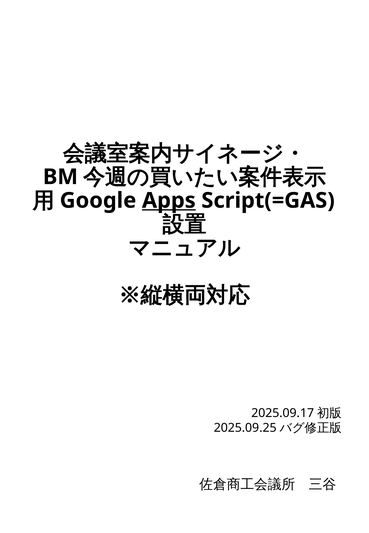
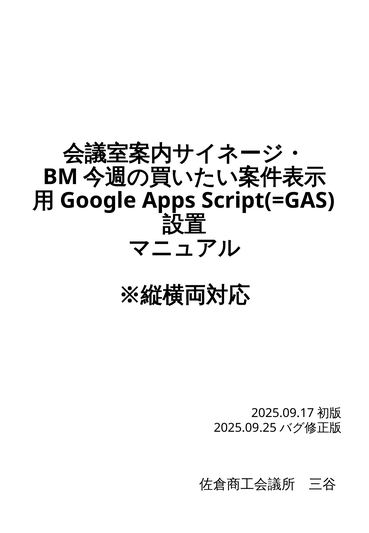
Apps underline: present -> none (169, 200)
